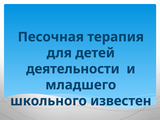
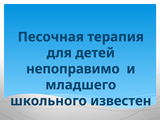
деятельности: деятельности -> непоправимо (73, 69)
